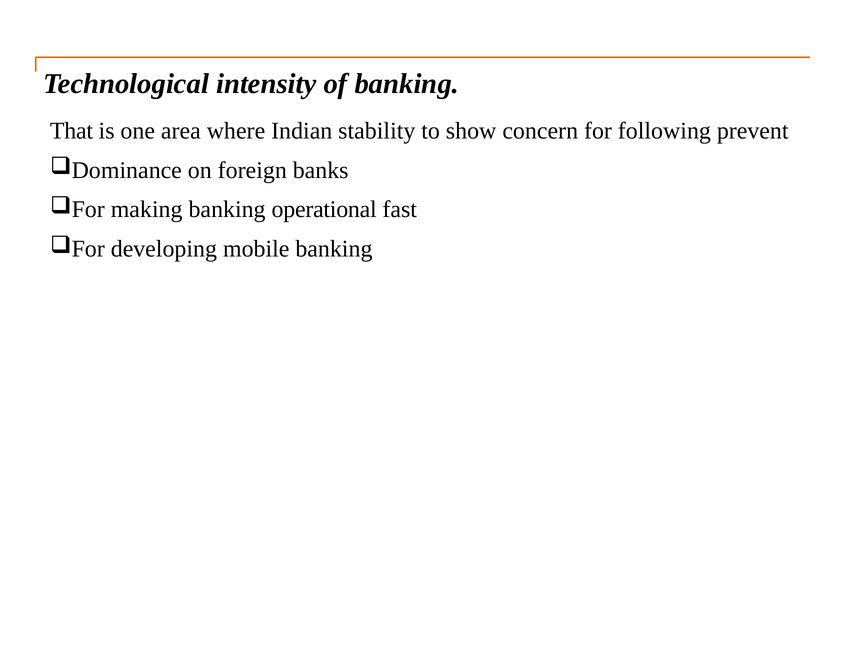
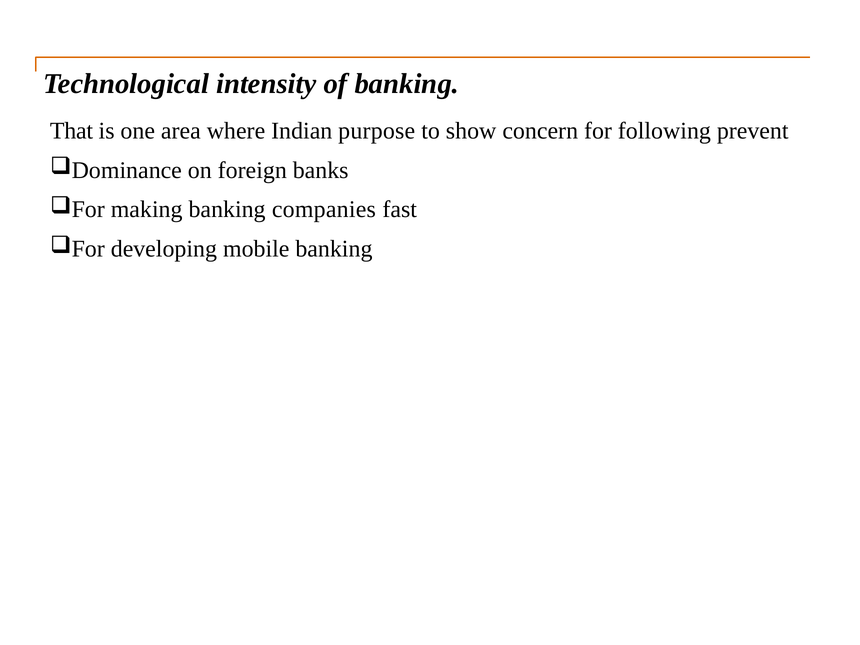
stability: stability -> purpose (377, 131)
operational: operational -> companies (324, 210)
